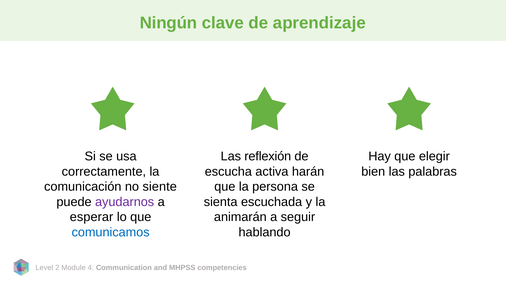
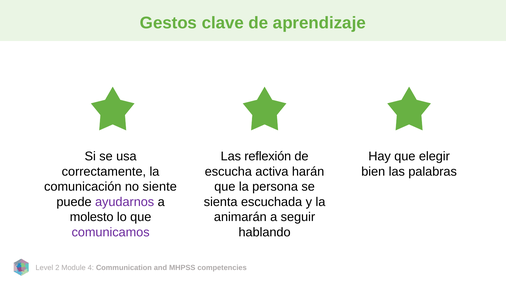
Ningún: Ningún -> Gestos (168, 23)
esperar: esperar -> molesto (92, 217)
comunicamos colour: blue -> purple (111, 232)
